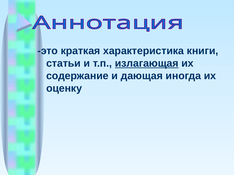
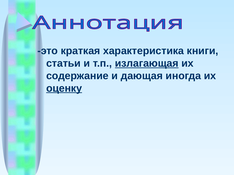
оценку underline: none -> present (64, 89)
